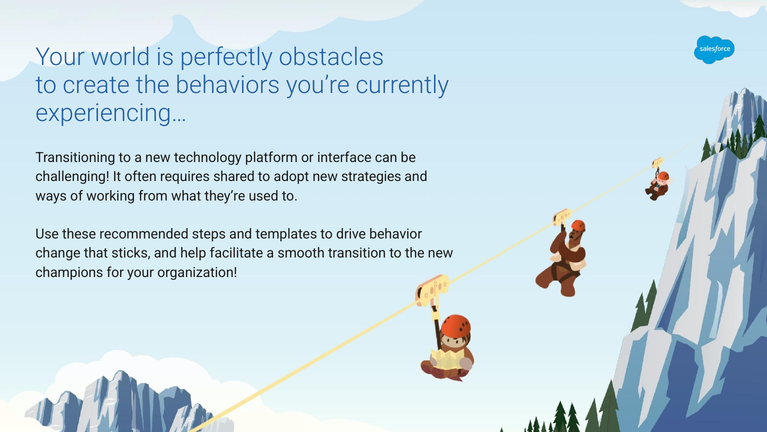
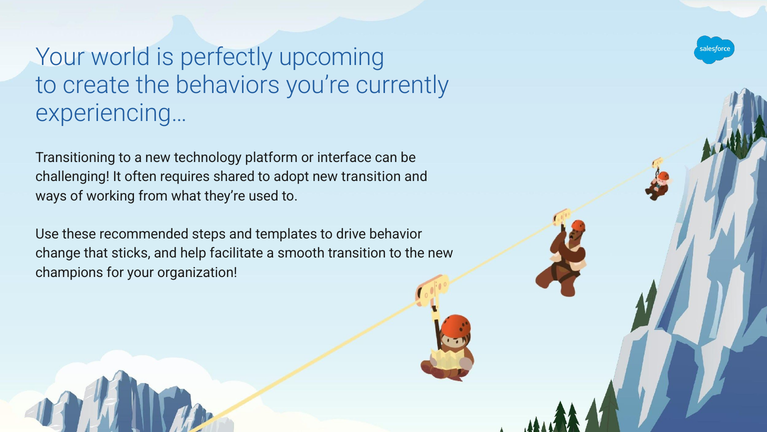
obstacles: obstacles -> upcoming (332, 57)
new strategies: strategies -> transition (371, 177)
